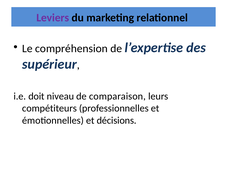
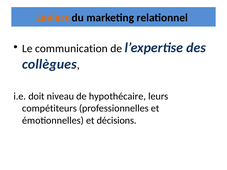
Leviers colour: purple -> orange (53, 18)
compréhension: compréhension -> communication (71, 49)
supérieur: supérieur -> collègues (49, 64)
comparaison: comparaison -> hypothécaire (117, 96)
